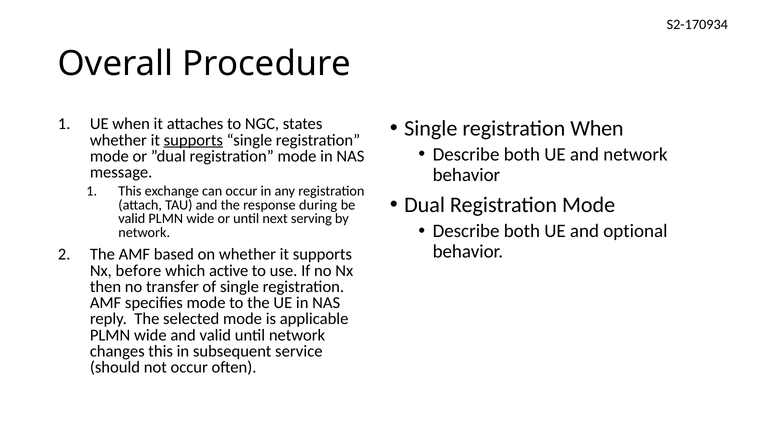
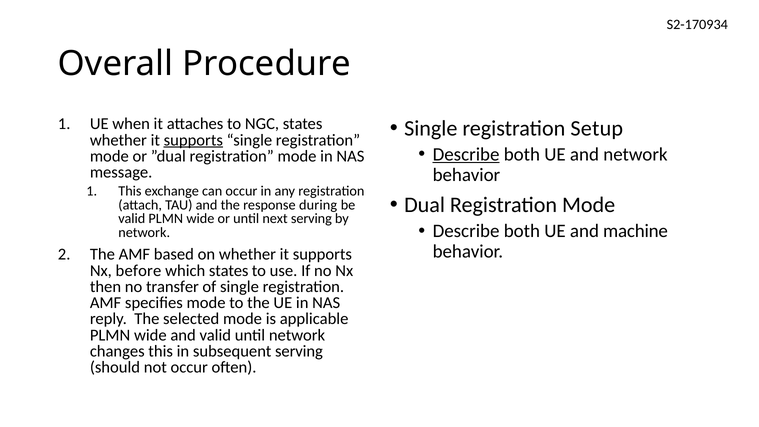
registration When: When -> Setup (597, 128)
Describe underline: none -> present (466, 154)
optional: optional -> machine (636, 231)
which active: active -> states (229, 271)
subsequent service: service -> serving (299, 351)
